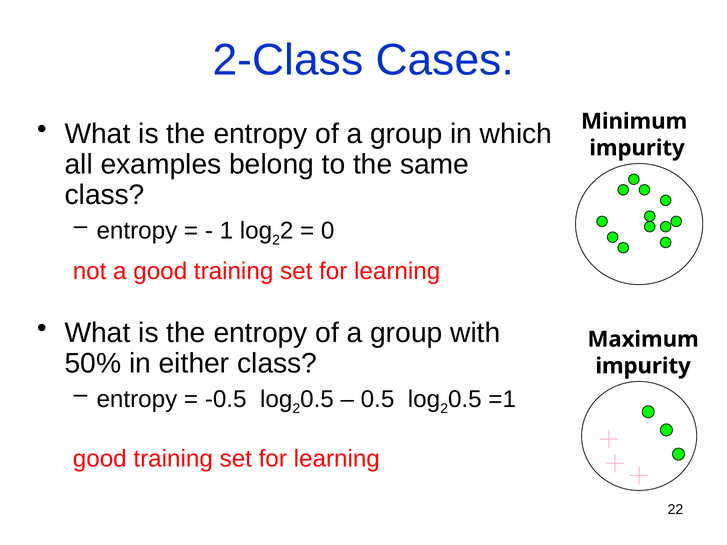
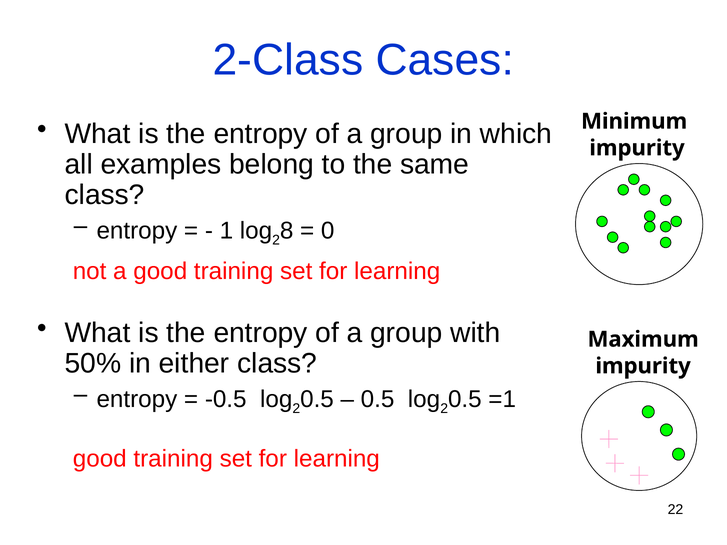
2: 2 -> 8 (287, 231)
